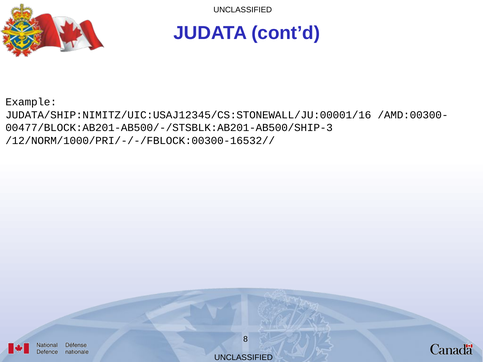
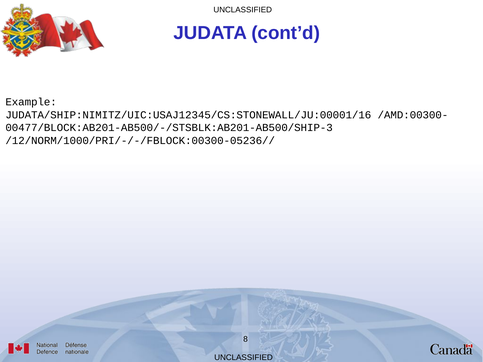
/12/NORM/1000/PRI/-/-/FBLOCK:00300-16532//: /12/NORM/1000/PRI/-/-/FBLOCK:00300-16532// -> /12/NORM/1000/PRI/-/-/FBLOCK:00300-05236// (140, 141)
